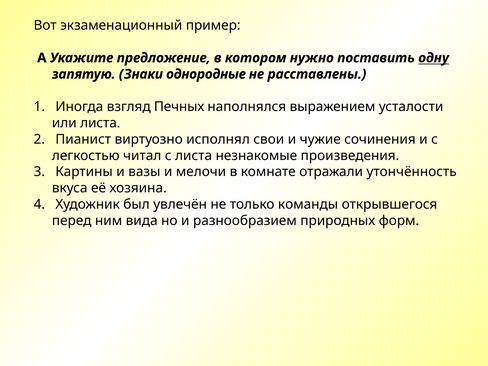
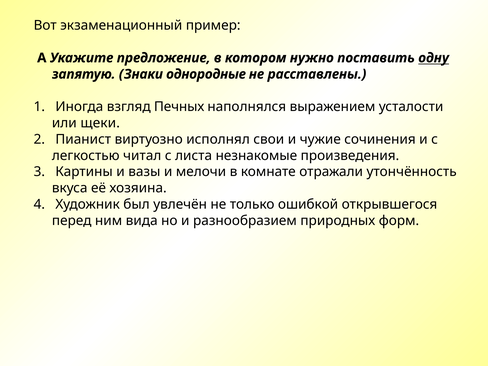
или листа: листа -> щеки (100, 123)
команды: команды -> ошибкой (308, 204)
